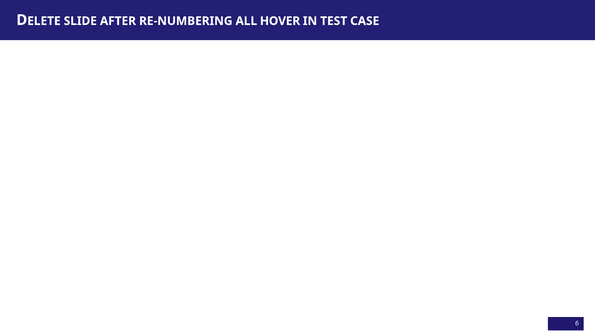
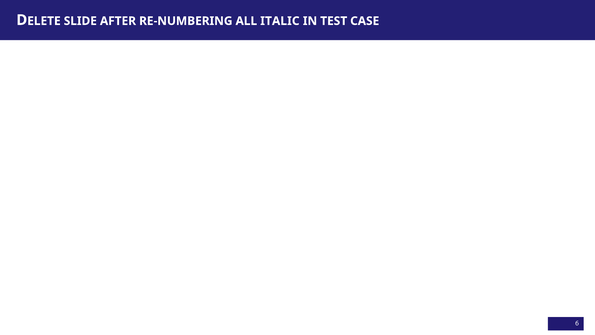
HOVER: HOVER -> ITALIC (280, 21)
